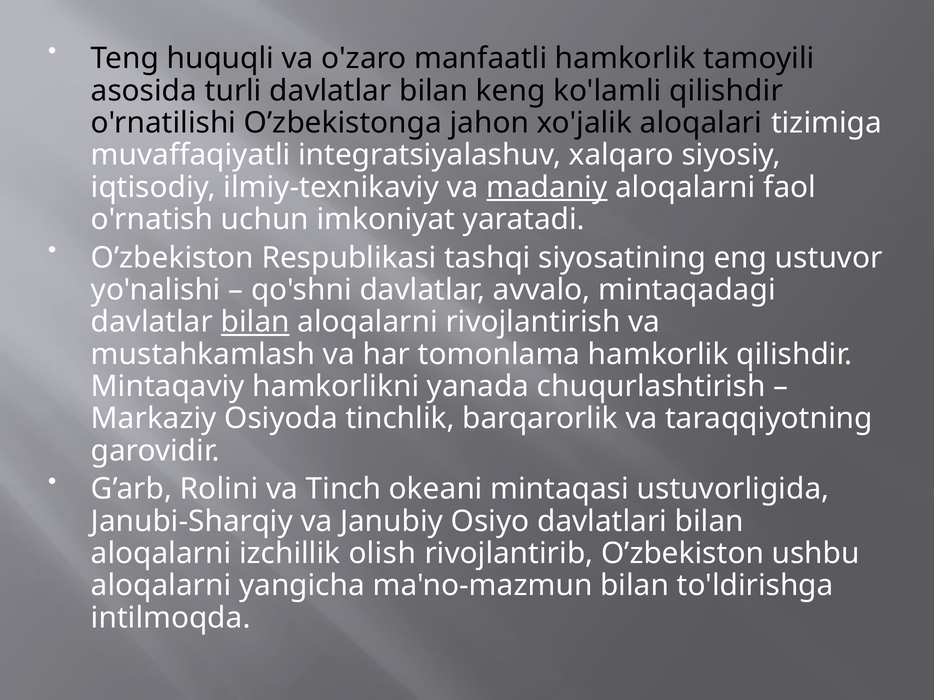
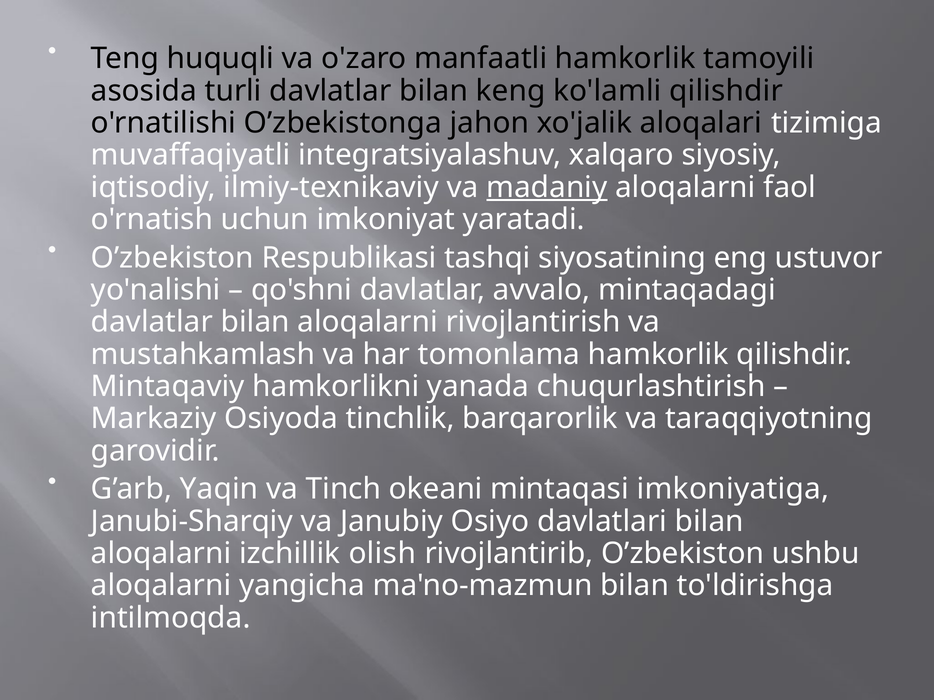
bilan underline: present -> none (255, 322)
Rolini: Rolini -> Yaqin (219, 489)
ustuvorligida: ustuvorligida -> imkoniyatiga (733, 489)
